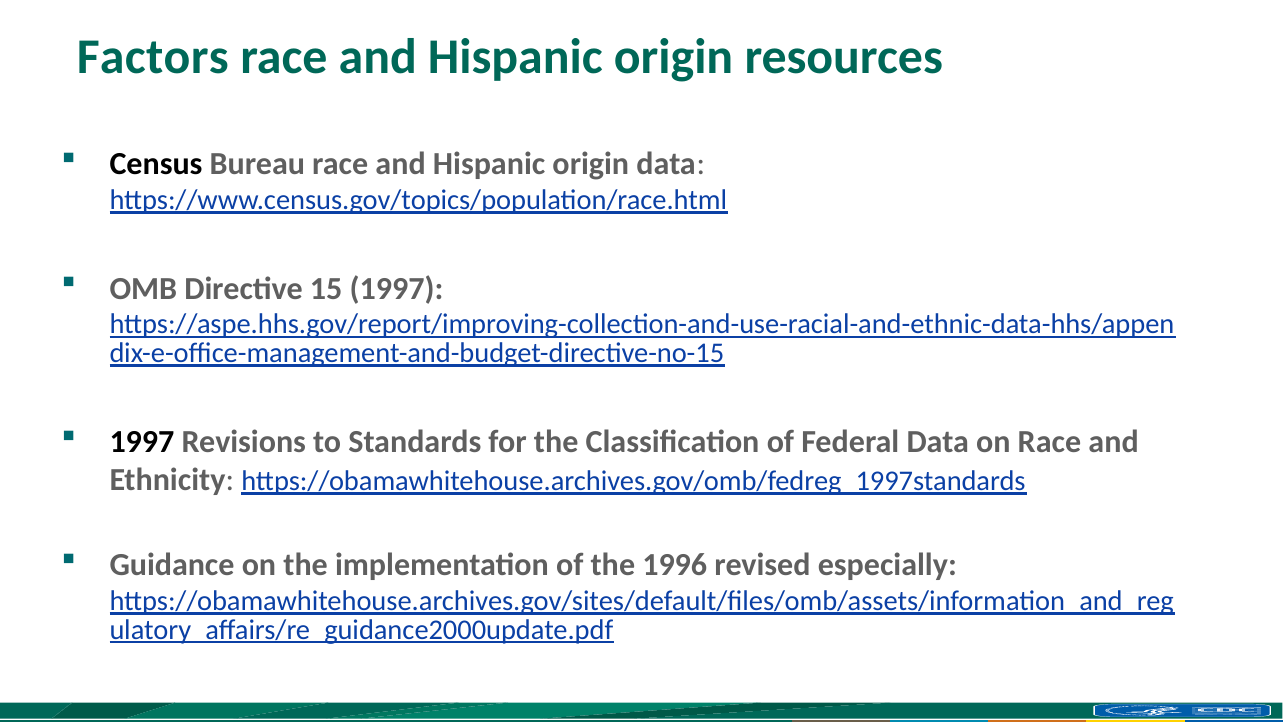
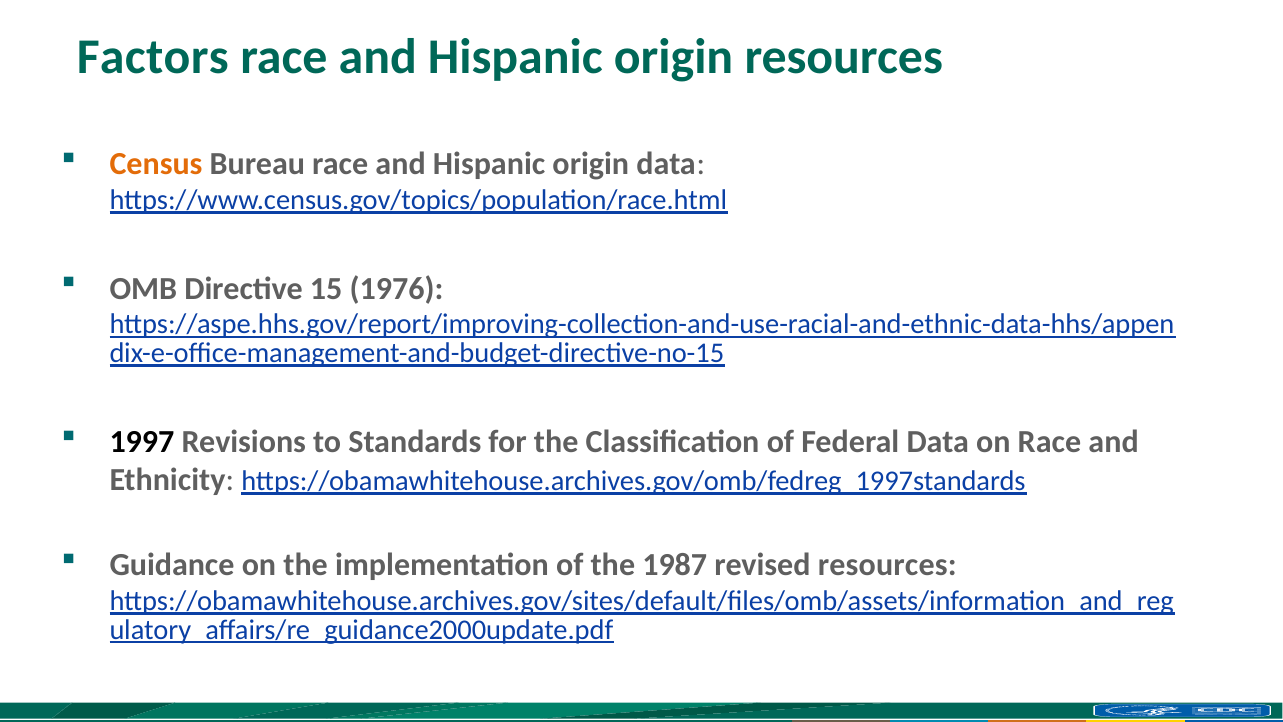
Census colour: black -> orange (156, 164)
15 1997: 1997 -> 1976 (396, 288)
1996: 1996 -> 1987 (675, 565)
revised especially: especially -> resources (887, 565)
